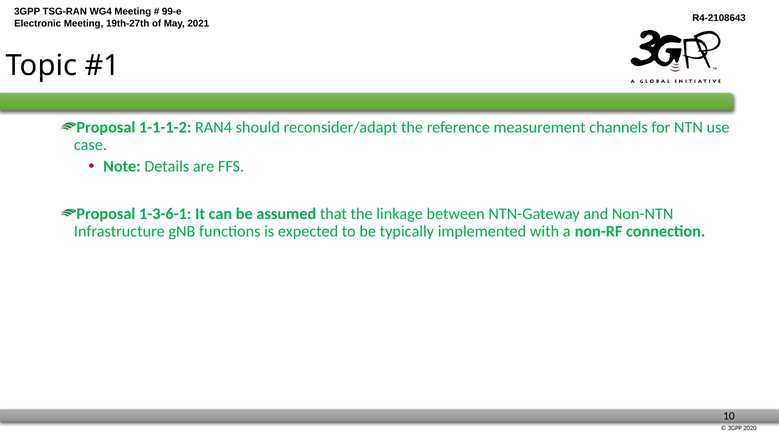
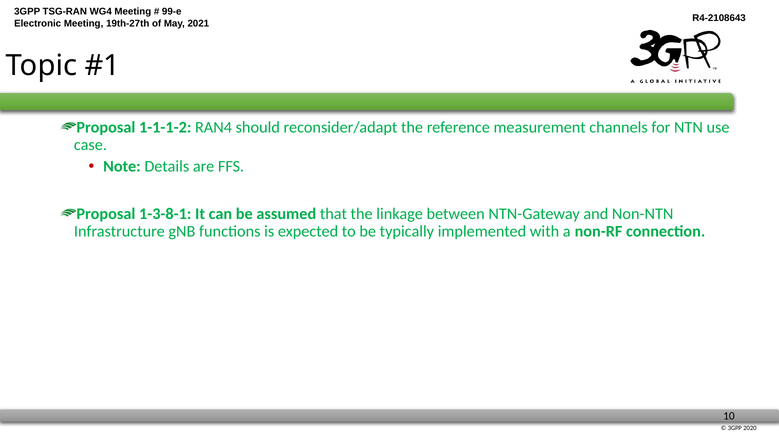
1-3-6-1: 1-3-6-1 -> 1-3-8-1 (165, 214)
